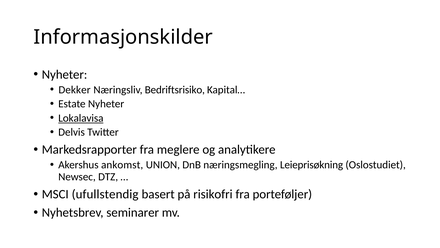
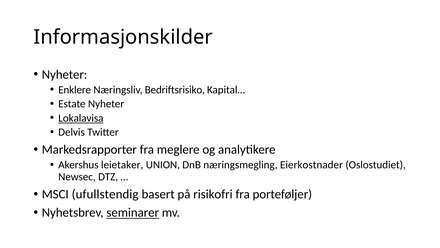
Dekker: Dekker -> Enklere (75, 90)
ankomst: ankomst -> leietaker (122, 165)
Leieprisøkning: Leieprisøkning -> Eierkostnader (311, 165)
seminarer underline: none -> present (133, 212)
